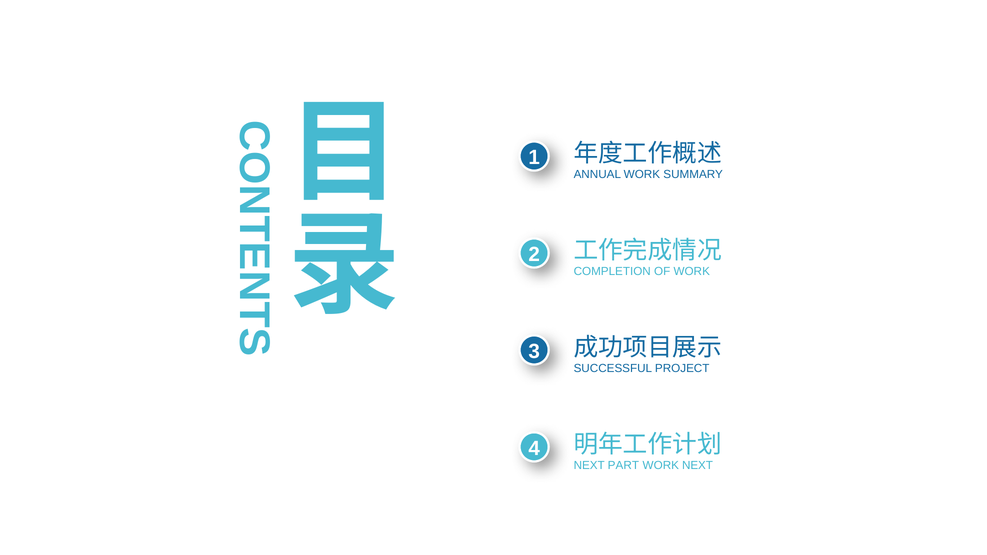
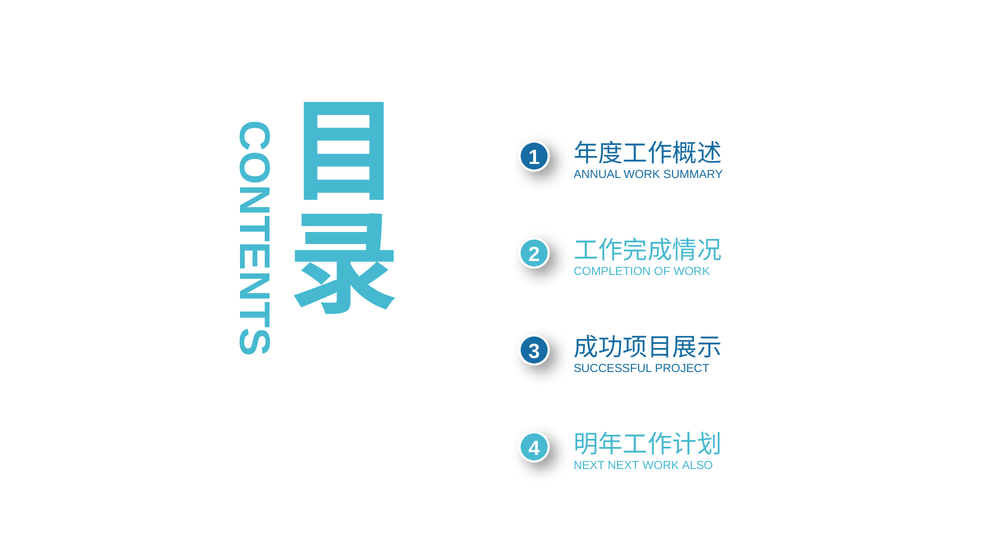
NEXT PART: PART -> NEXT (623, 465)
WORK NEXT: NEXT -> ALSO (698, 465)
